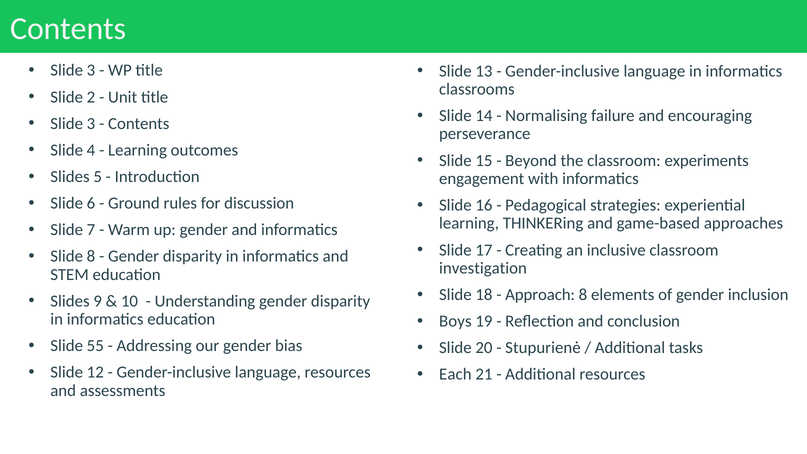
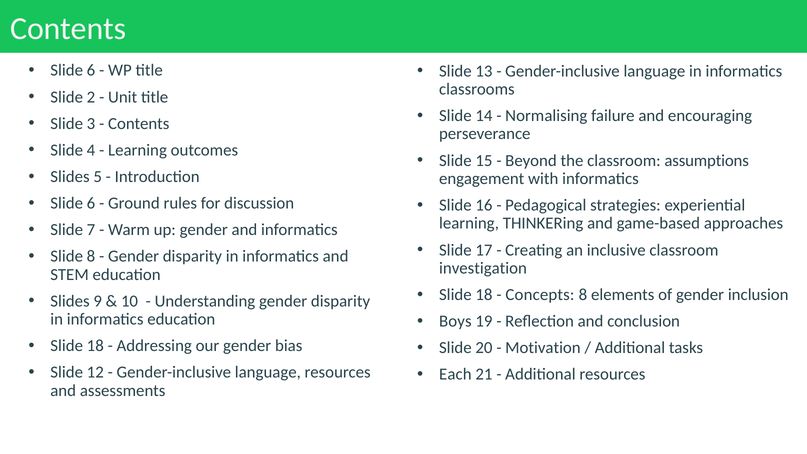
3: 3 -> 6 (91, 70)
experiments: experiments -> assumptions (707, 160)
Approach: Approach -> Concepts (540, 295)
55: 55 -> 18 (95, 346)
Stupurienė: Stupurienė -> Motivation (543, 348)
